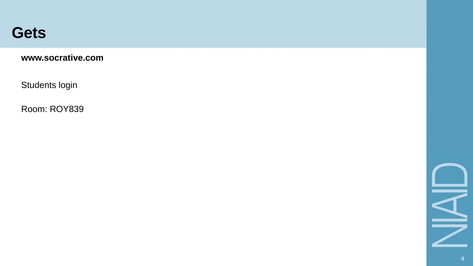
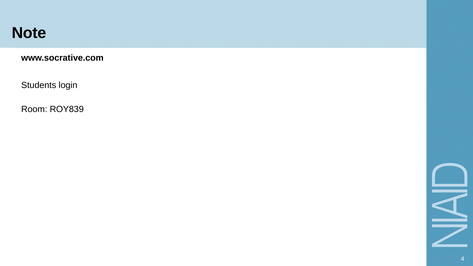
Gets: Gets -> Note (29, 33)
